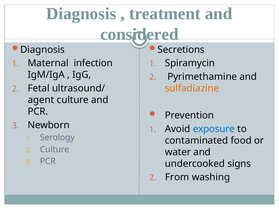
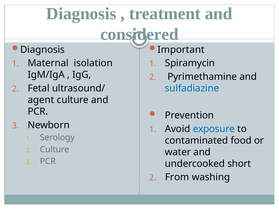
Secretions: Secretions -> Important (181, 50)
infection: infection -> isolation (93, 63)
sulfadiazine colour: orange -> blue (192, 88)
signs: signs -> short (239, 164)
